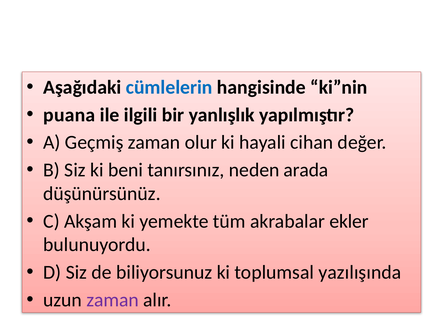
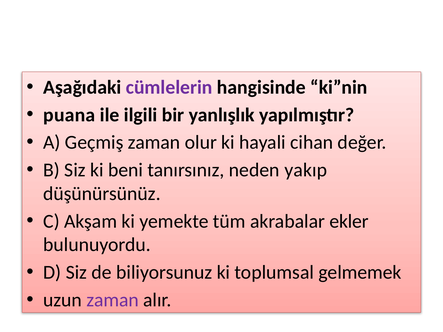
cümlelerin colour: blue -> purple (169, 87)
arada: arada -> yakıp (306, 170)
yazılışında: yazılışında -> gelmemek (360, 273)
